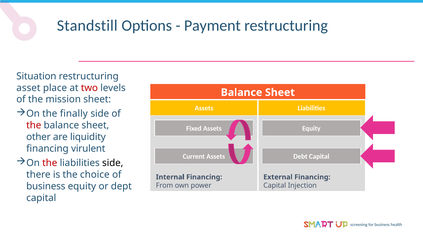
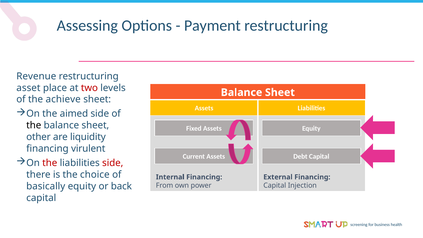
Standstill: Standstill -> Assessing (87, 25)
Situation: Situation -> Revenue (36, 76)
mission: mission -> achieve (63, 99)
finally: finally -> aimed (74, 114)
the colour: red -> black (34, 125)
side colour: black -> red (113, 163)
business: business -> basically (46, 186)
dept: dept -> back (121, 186)
